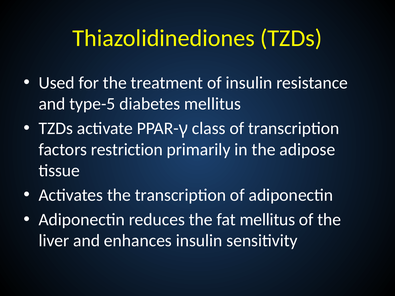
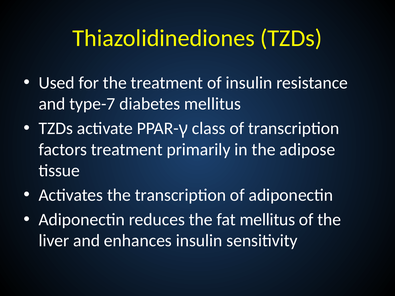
type-5: type-5 -> type-7 (92, 104)
factors restriction: restriction -> treatment (127, 150)
